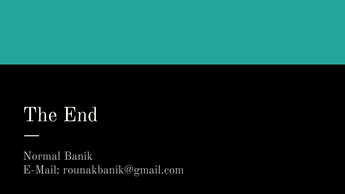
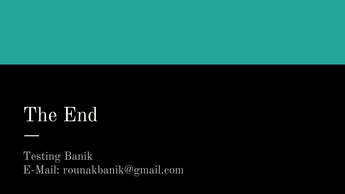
Normal: Normal -> Testing (42, 156)
